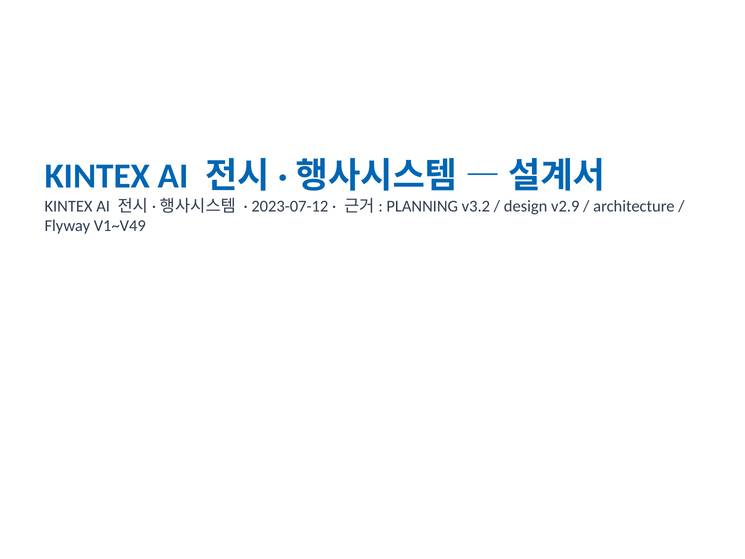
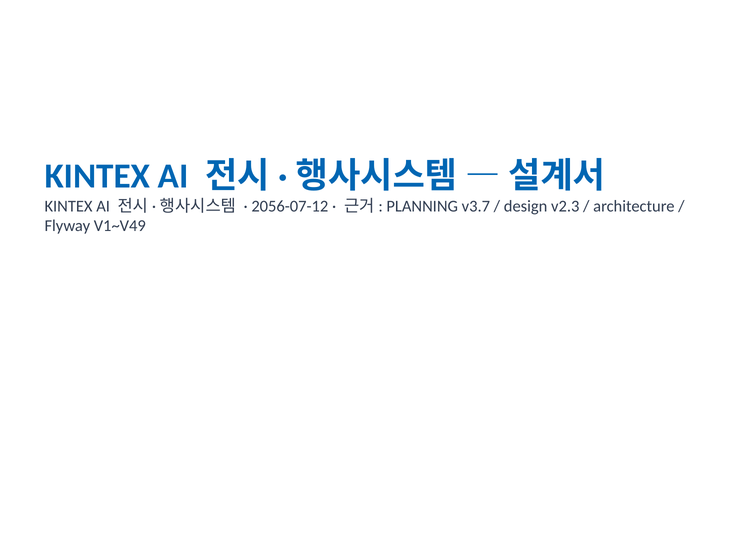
2023-07-12: 2023-07-12 -> 2056-07-12 (290, 206)
v3.2: v3.2 -> v3.7 (476, 206)
v2.9: v2.9 -> v2.3 (565, 206)
